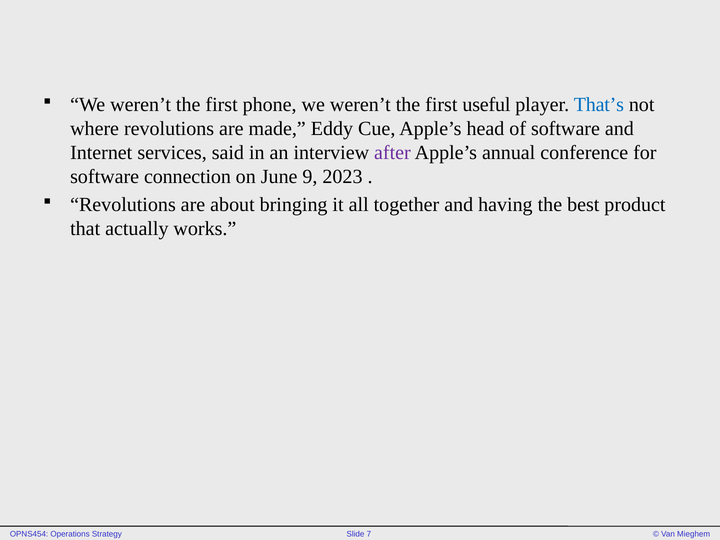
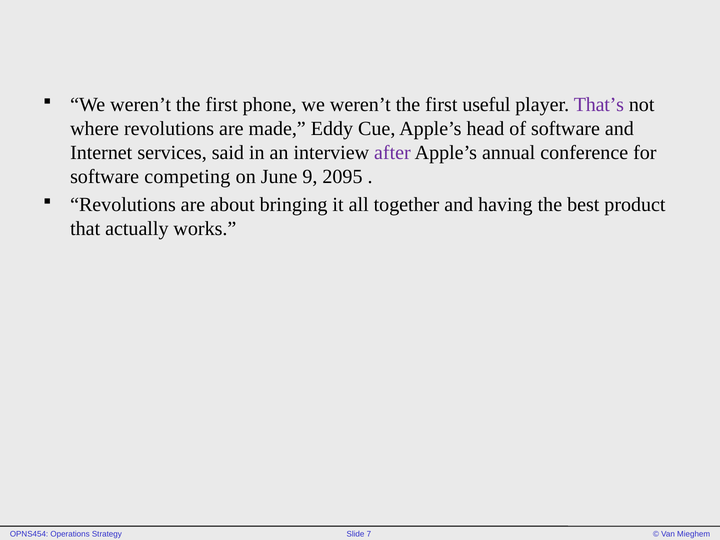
That’s colour: blue -> purple (599, 105)
connection: connection -> competing (187, 177)
2023: 2023 -> 2095 (342, 177)
